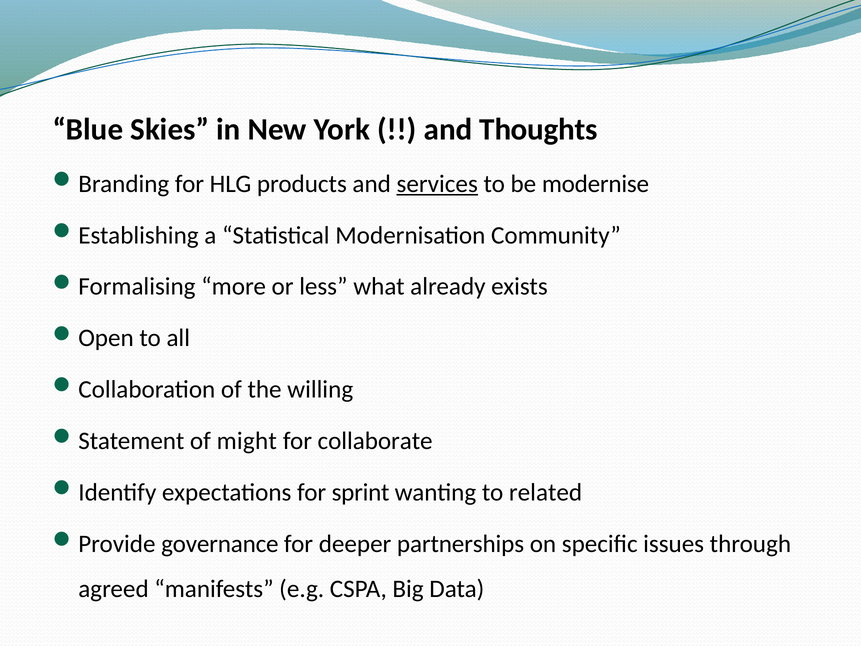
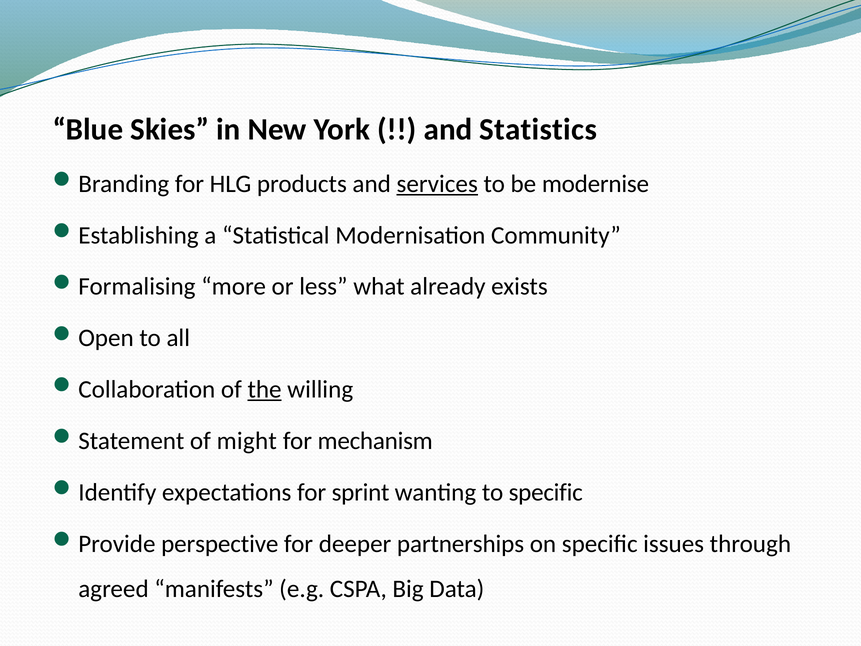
Thoughts: Thoughts -> Statistics (538, 129)
the underline: none -> present (265, 389)
collaborate: collaborate -> mechanism (375, 441)
to related: related -> specific (546, 492)
governance: governance -> perspective (220, 544)
